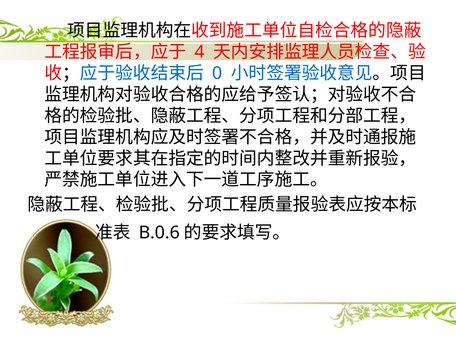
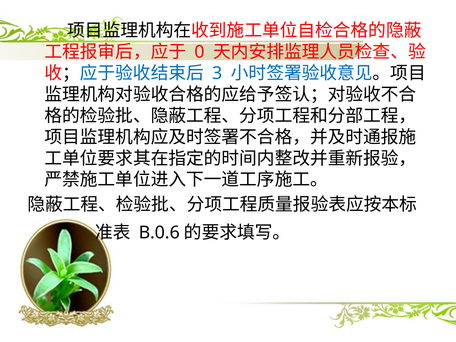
4: 4 -> 0 (199, 52)
0: 0 -> 3 (217, 73)
